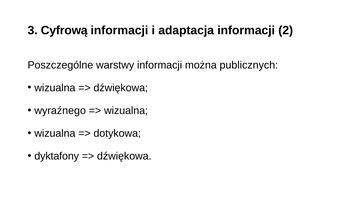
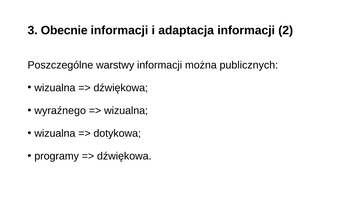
Cyfrową: Cyfrową -> Obecnie (64, 30)
dyktafony: dyktafony -> programy (57, 156)
